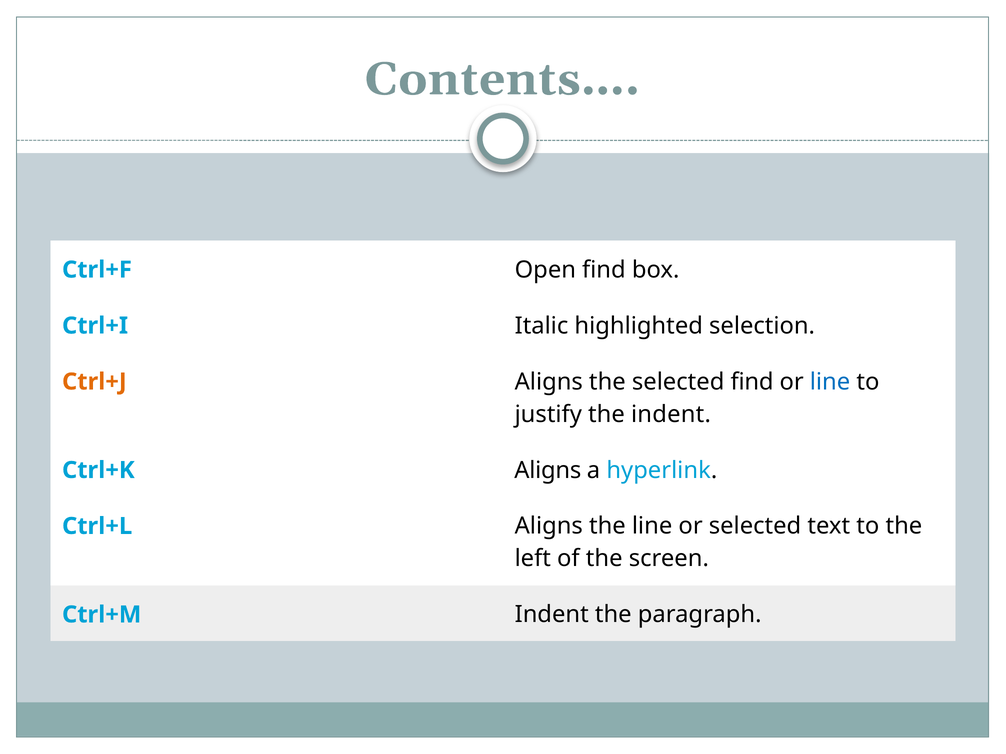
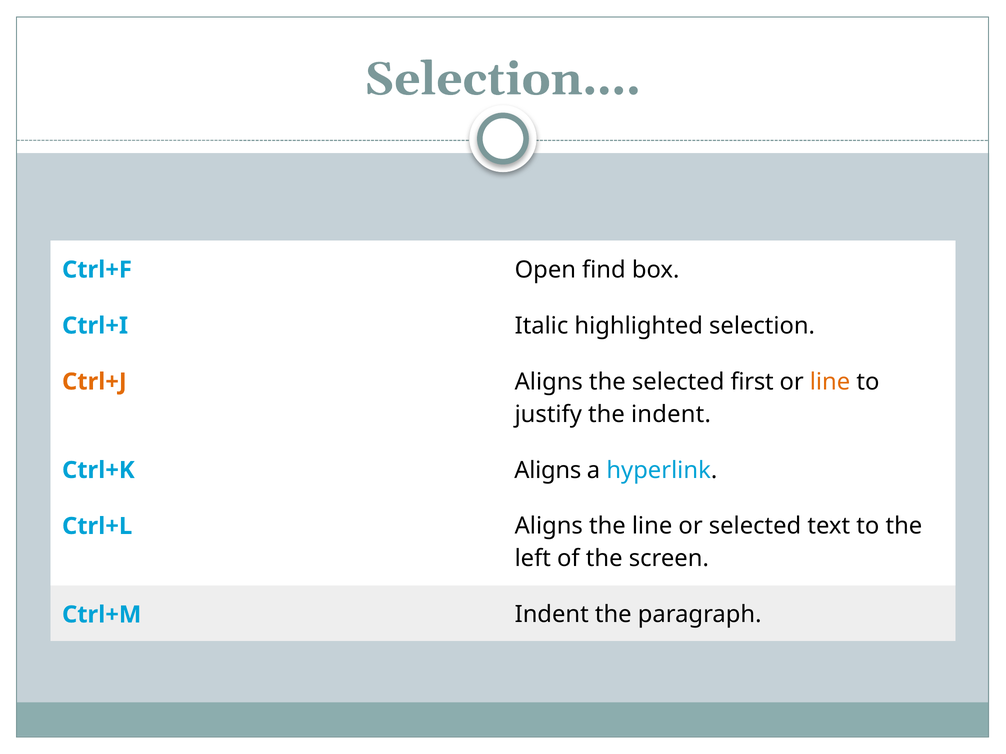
Contents…: Contents… -> Selection… (503, 79)
selected find: find -> first (752, 382)
line colour: blue -> orange (830, 382)
